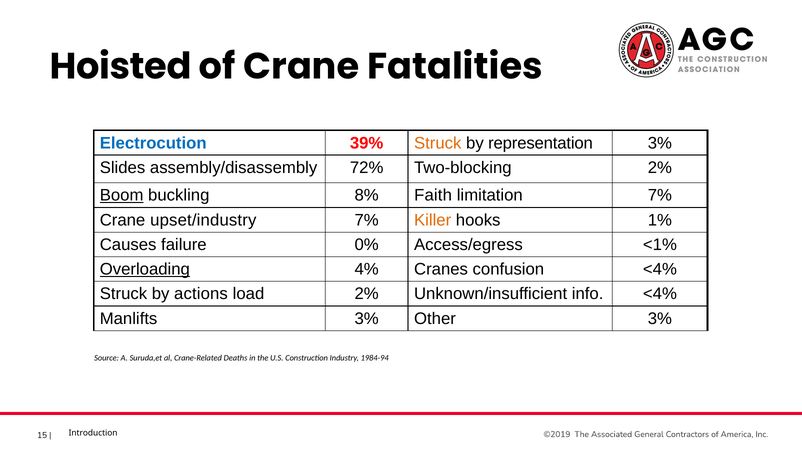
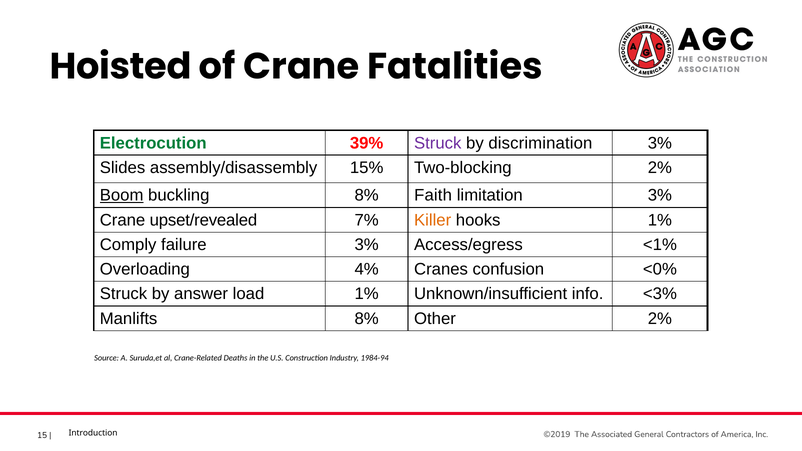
Electrocution colour: blue -> green (153, 143)
Struck colour: orange -> purple (438, 143)
representation: representation -> discrimination (540, 143)
72%: 72% -> 15% (367, 168)
limitation 7%: 7% -> 3% (660, 196)
upset/industry: upset/industry -> upset/revealed (203, 220)
Causes: Causes -> Comply (128, 245)
failure 0%: 0% -> 3% (367, 245)
Overloading underline: present -> none (145, 269)
confusion <4%: <4% -> <0% (660, 269)
actions: actions -> answer (201, 294)
load 2%: 2% -> 1% (367, 294)
info <4%: <4% -> <3% (660, 294)
Manlifts 3%: 3% -> 8% (367, 319)
Other 3%: 3% -> 2% (660, 319)
